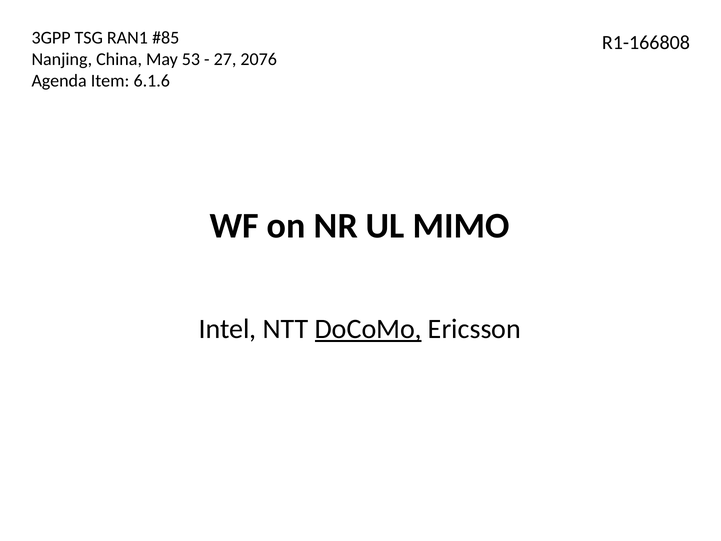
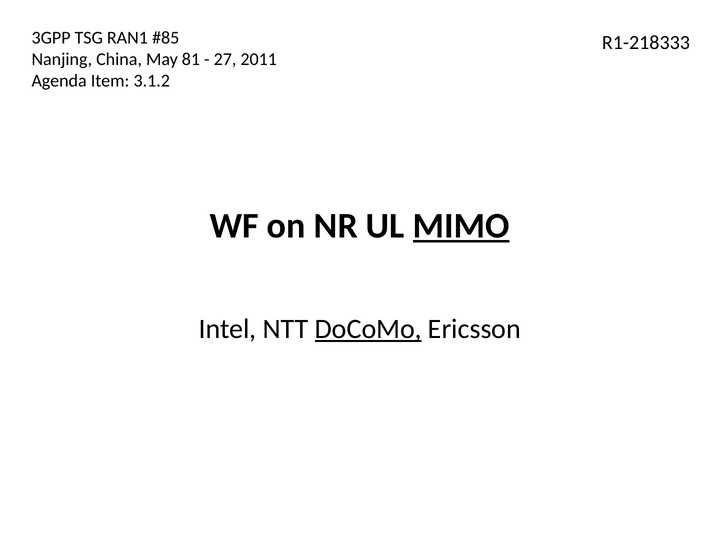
R1-166808: R1-166808 -> R1-218333 (646, 42)
53: 53 -> 81 (191, 59)
2076: 2076 -> 2011 (259, 59)
6.1.6: 6.1.6 -> 3.1.2 (152, 81)
MIMO underline: none -> present (461, 226)
